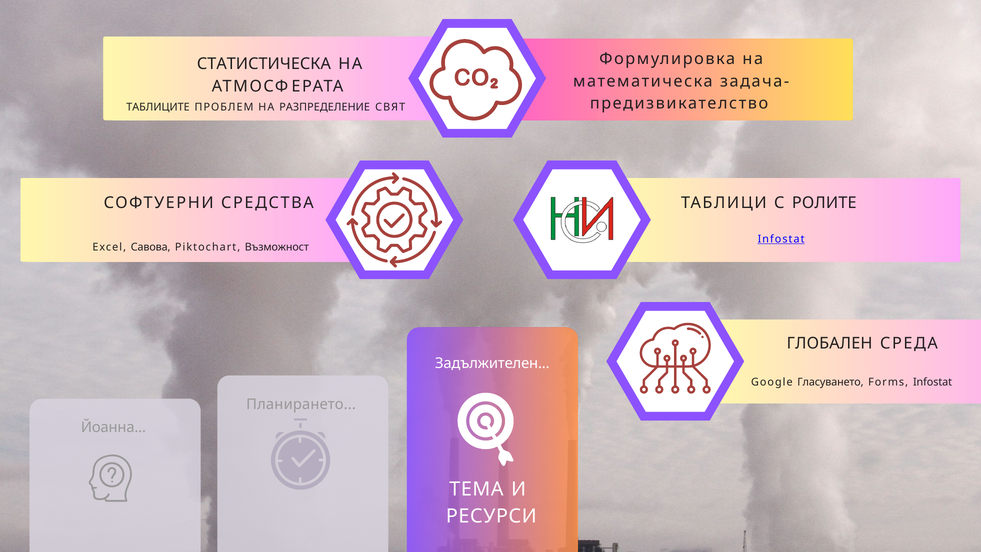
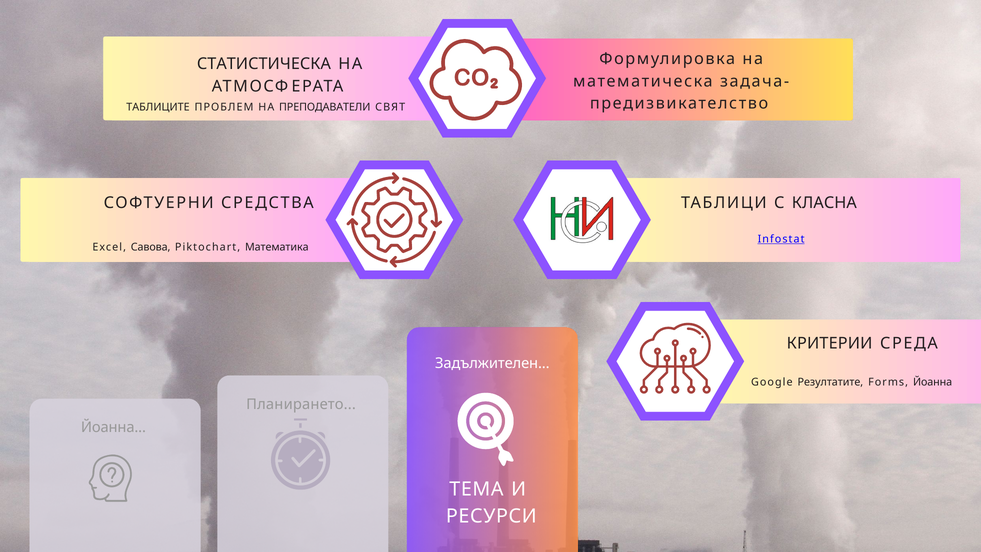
РАЗПРЕДЕЛЕНИЕ: РАЗПРЕДЕЛЕНИЕ -> ПРЕПОДАВАТЕЛИ (325, 107)
РОЛИТЕ: РОЛИТЕ -> КЛАСНА (824, 203)
Възможност: Възможност -> Математика (277, 247)
ГЛОБАЛЕН: ГЛОБАЛЕН -> КРИТЕРИИ (830, 343)
Гласуването: Гласуването -> Резултатите (830, 382)
Forms Infostat: Infostat -> Йоанна (933, 382)
